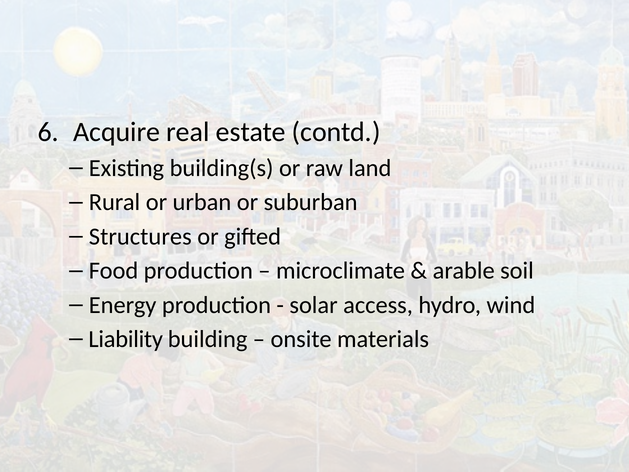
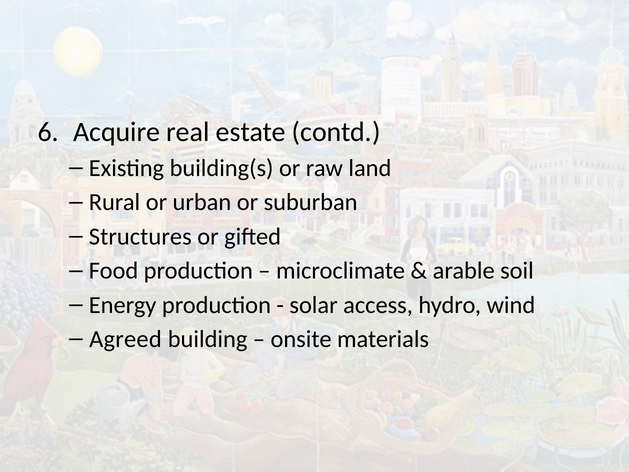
Liability: Liability -> Agreed (125, 339)
